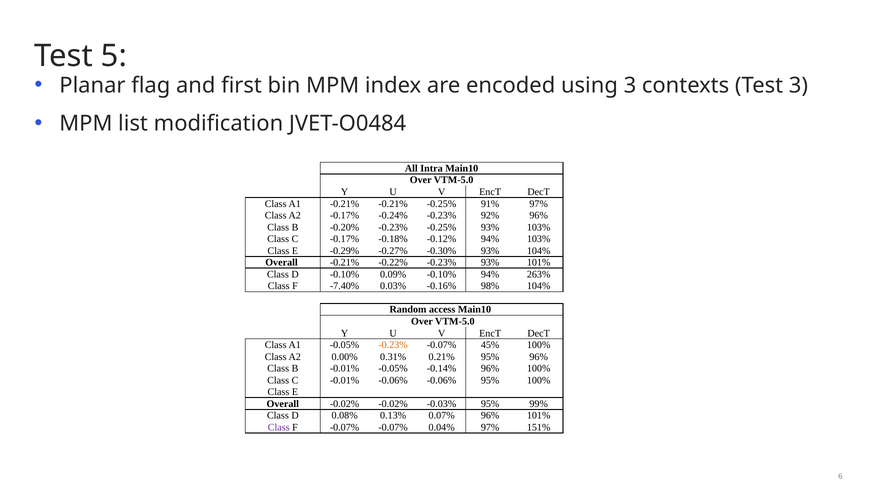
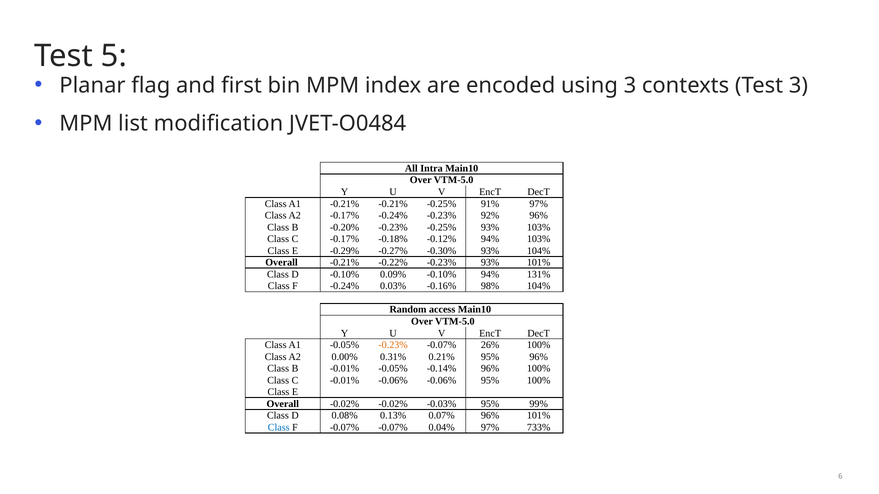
263%: 263% -> 131% (539, 275)
F -7.40%: -7.40% -> -0.24% (345, 286)
45%: 45% -> 26% (490, 345)
Class colour: purple -> blue (279, 428)
151%: 151% -> 733% (539, 428)
